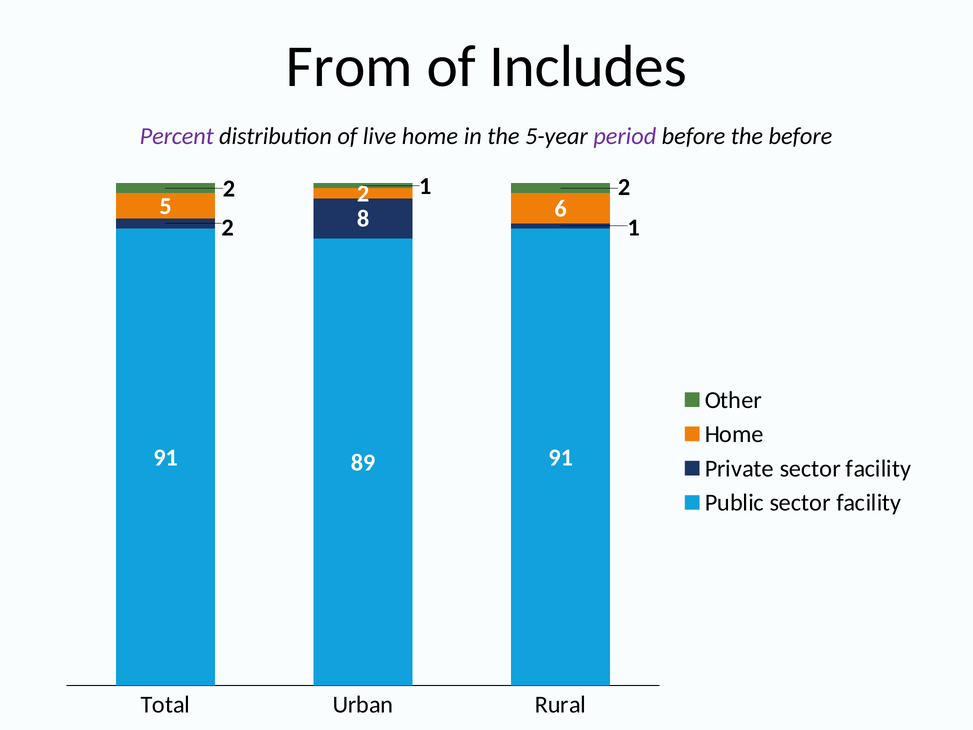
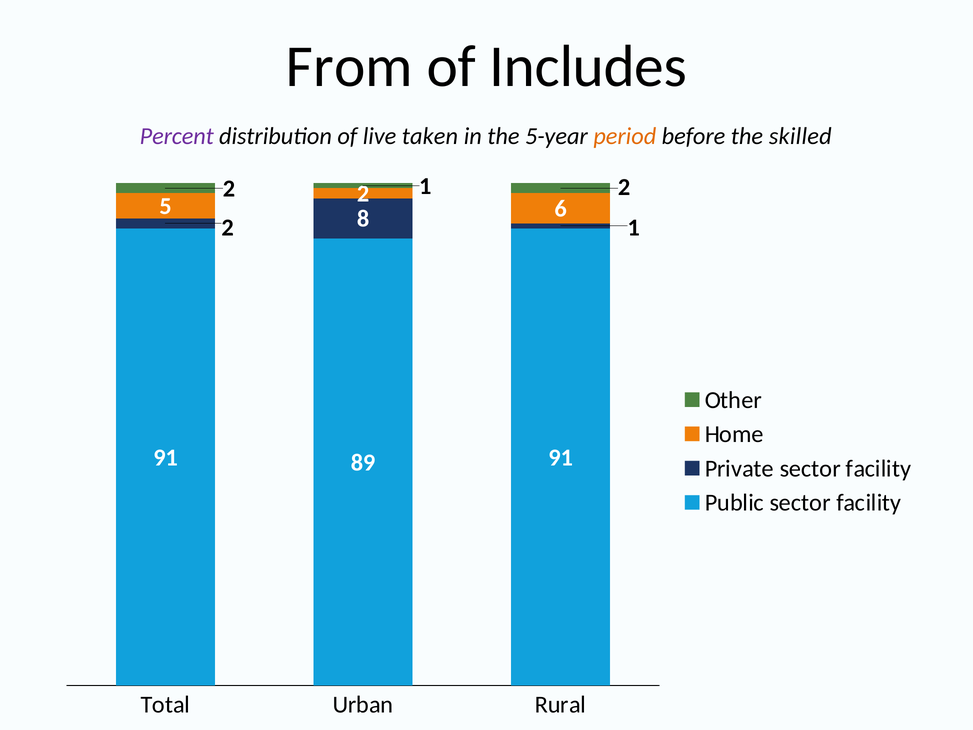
live home: home -> taken (430, 136)
period colour: purple -> orange (625, 136)
the before: before -> skilled (800, 136)
